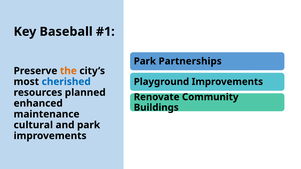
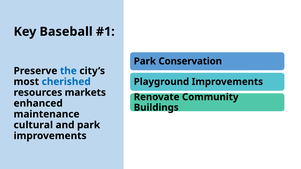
Partnerships: Partnerships -> Conservation (190, 61)
the colour: orange -> blue (68, 71)
planned: planned -> markets (85, 93)
